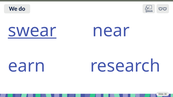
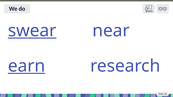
earn underline: none -> present (27, 66)
